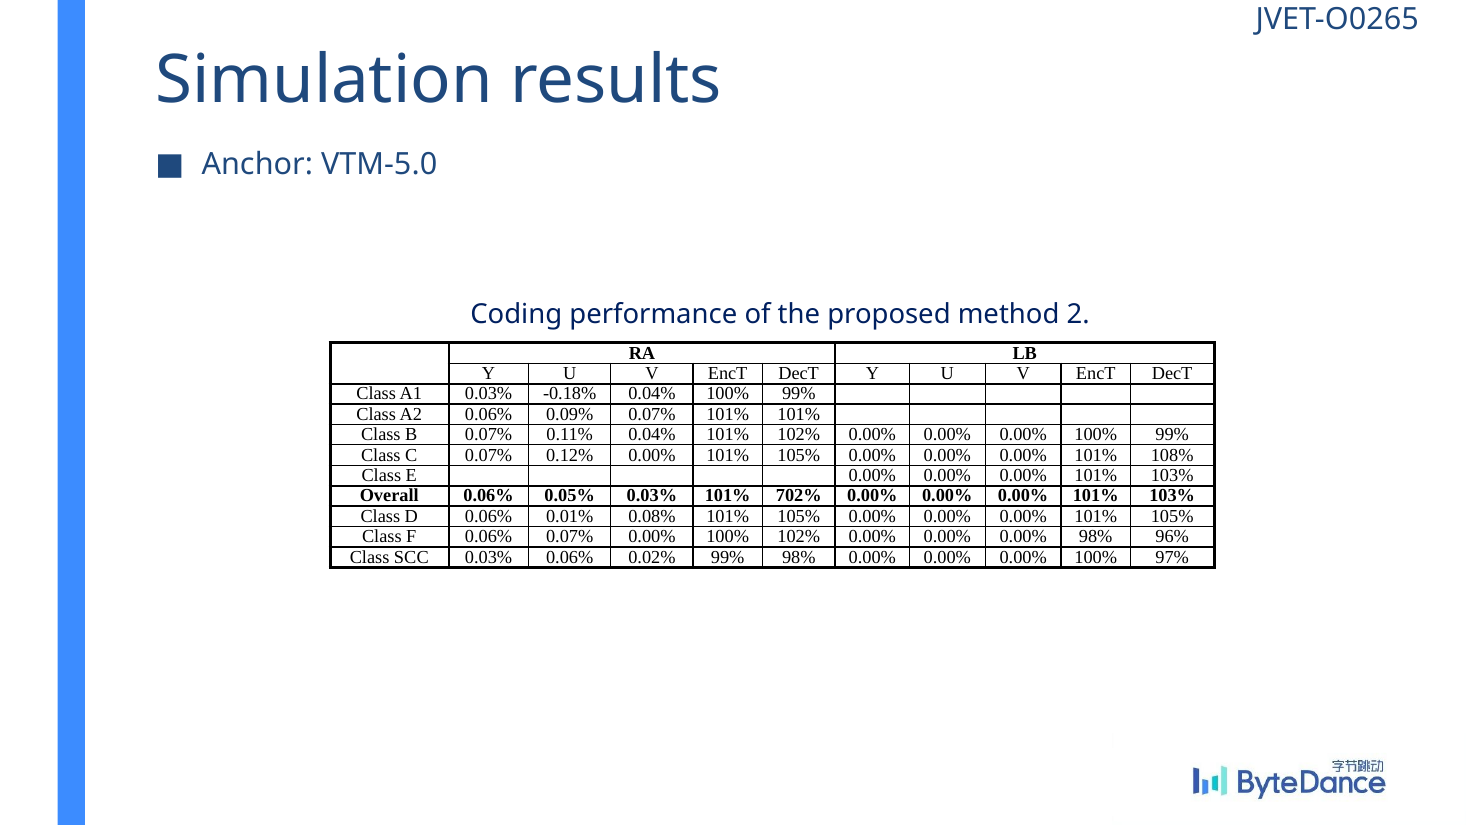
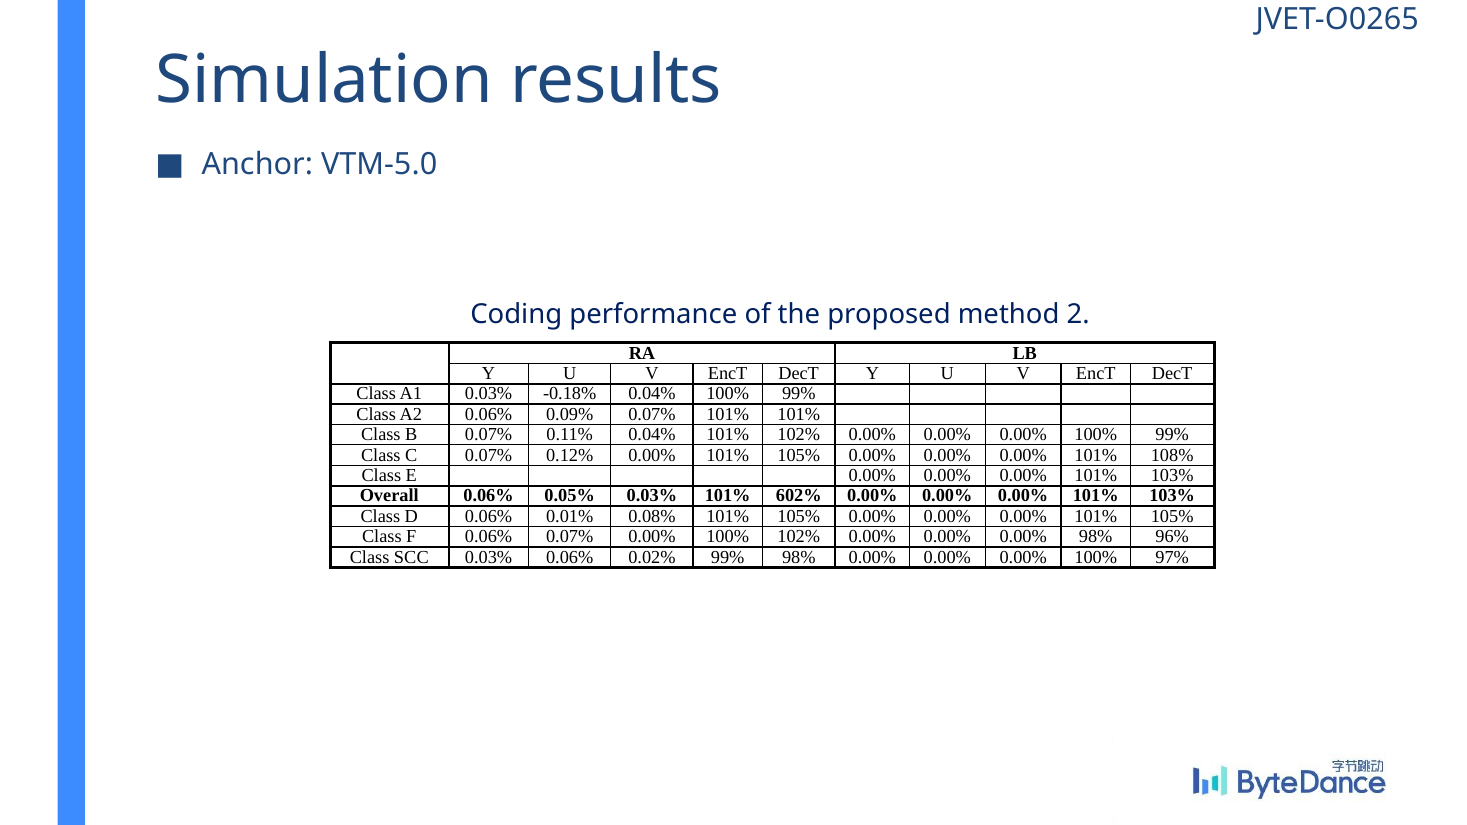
702%: 702% -> 602% (799, 496)
